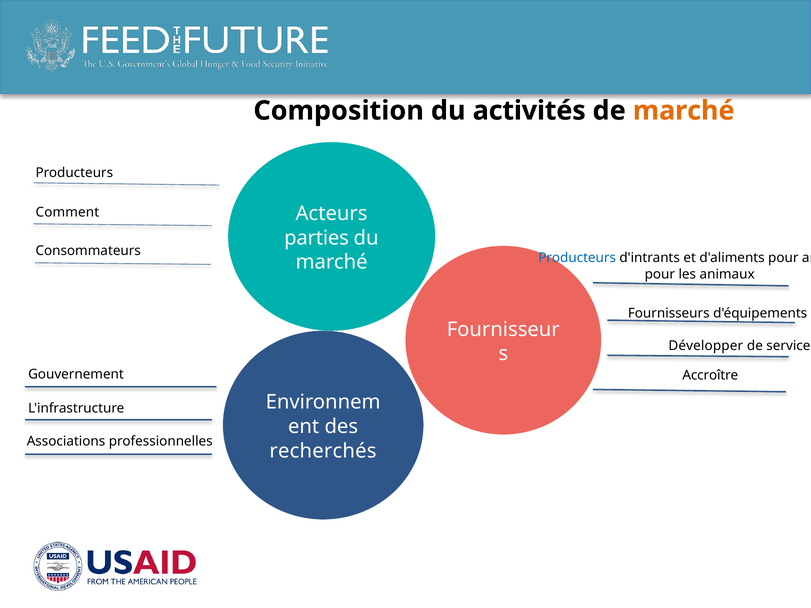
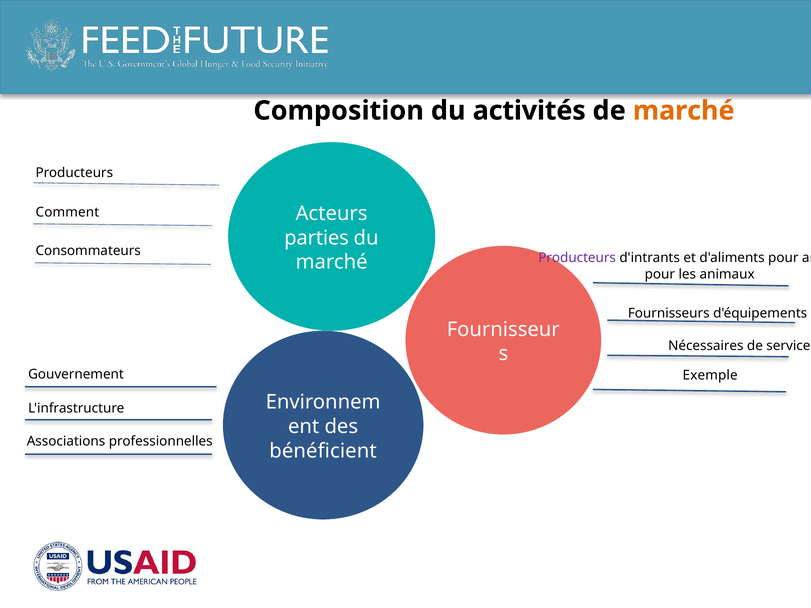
Producteurs colour: blue -> purple (577, 258)
Développer: Développer -> Nécessaires (706, 346)
Accroître: Accroître -> Exemple (710, 375)
recherchés: recherchés -> bénéficient (323, 451)
